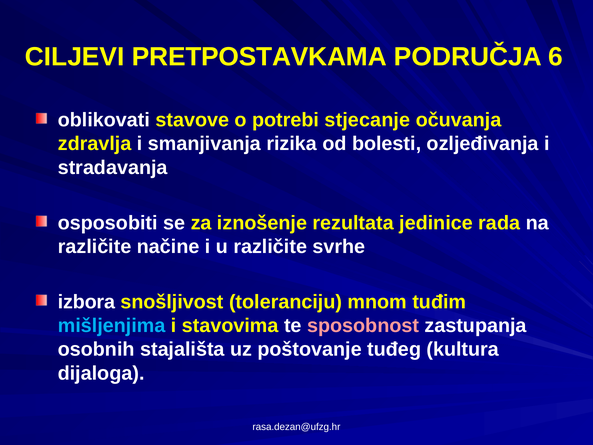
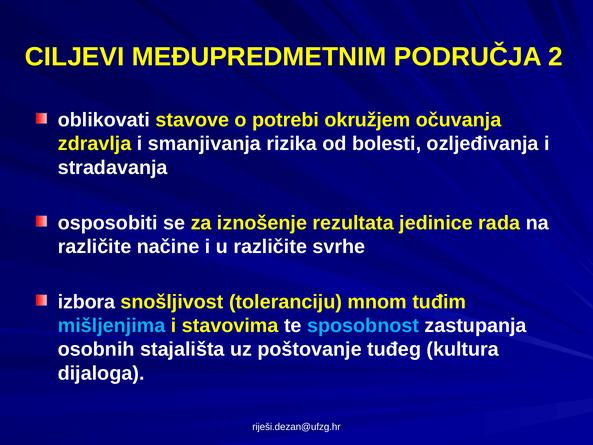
PRETPOSTAVKAMA: PRETPOSTAVKAMA -> MEĐUPREDMETNIM (259, 57)
6: 6 -> 2 (556, 57)
stjecanje: stjecanje -> okružjem (367, 120)
sposobnost colour: pink -> light blue (363, 326)
rasa.dezan@ufzg.hr: rasa.dezan@ufzg.hr -> riješi.dezan@ufzg.hr (296, 427)
